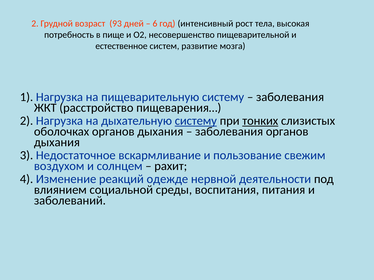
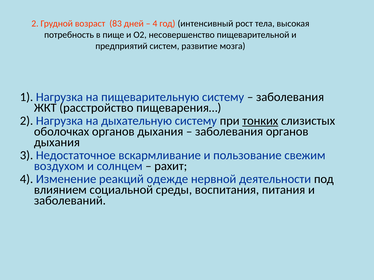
93: 93 -> 83 (116, 24)
6: 6 -> 4 (155, 24)
естественное: естественное -> предприятий (121, 46)
систему underline: present -> none (196, 121)
